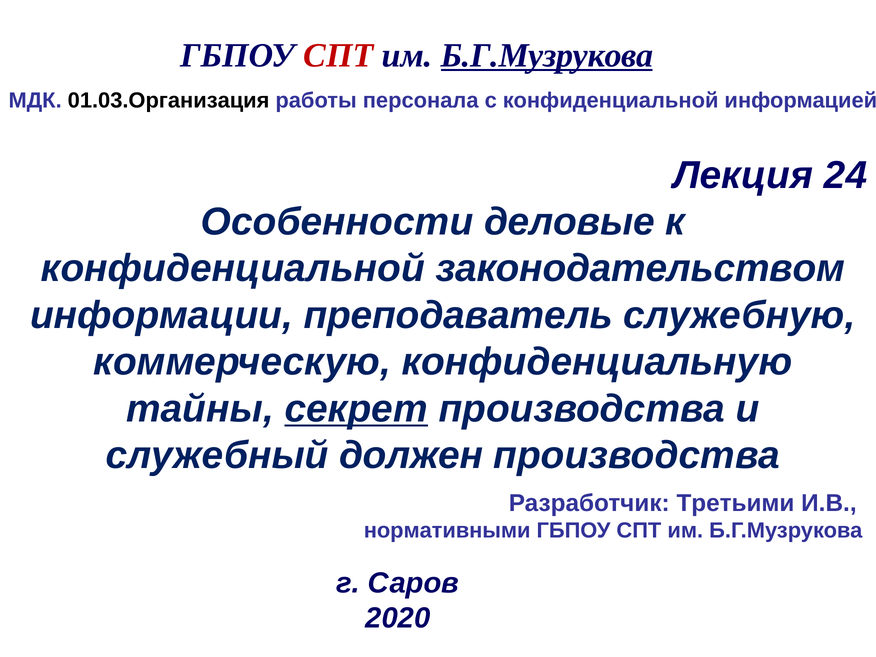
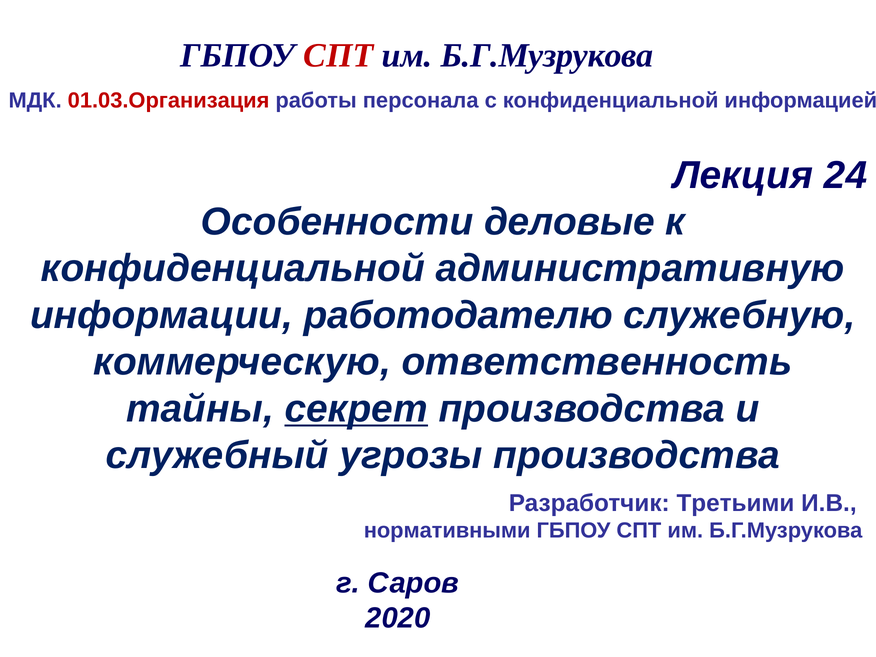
Б.Г.Музрукова underline: present -> none (547, 56)
01.03.Организация colour: black -> red (169, 100)
законодательством: законодательством -> административную (640, 269)
преподаватель: преподаватель -> работодателю (458, 315)
конфиденциальную: конфиденциальную -> ответственность (597, 362)
должен: должен -> угрозы (411, 456)
